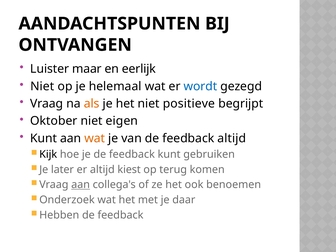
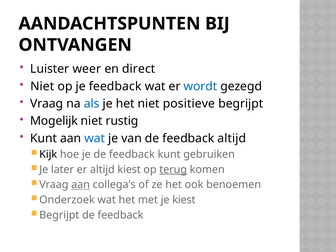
maar: maar -> weer (87, 69)
eerlijk: eerlijk -> direct (139, 69)
je helemaal: helemaal -> feedback (115, 86)
als colour: orange -> blue (92, 104)
Oktober: Oktober -> Mogelijk (54, 121)
eigen: eigen -> rustig (122, 121)
wat colour: orange -> blue (95, 138)
terug underline: none -> present (173, 169)
je daar: daar -> kiest (184, 200)
Hebben: Hebben -> Begrijpt (59, 215)
